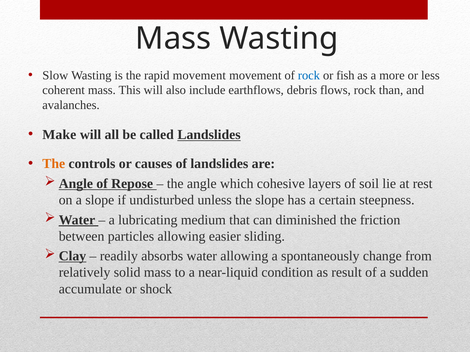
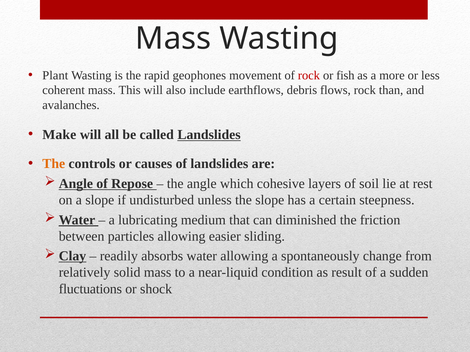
Slow: Slow -> Plant (55, 75)
rapid movement: movement -> geophones (199, 75)
rock colour: blue -> red (309, 75)
accumulate: accumulate -> fluctuations (90, 289)
